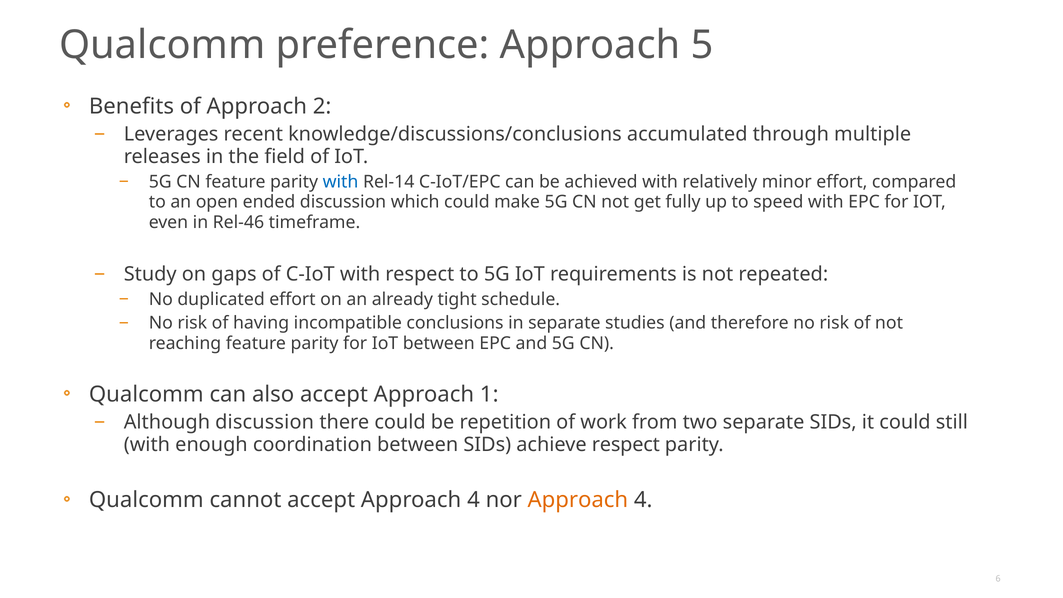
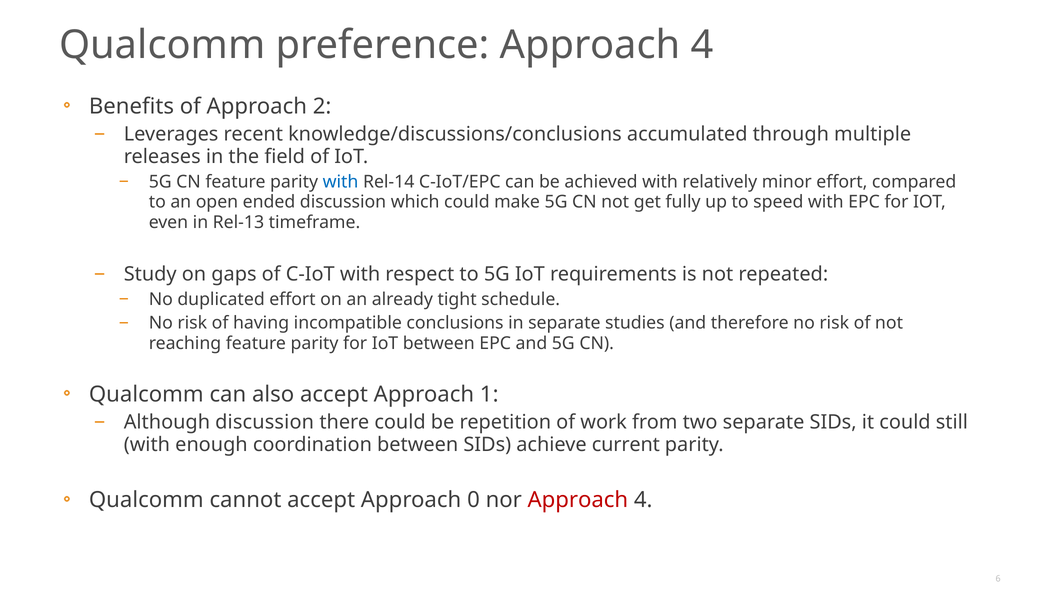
preference Approach 5: 5 -> 4 (702, 45)
Rel-46: Rel-46 -> Rel-13 (238, 222)
achieve respect: respect -> current (626, 445)
accept Approach 4: 4 -> 0 (473, 500)
Approach colour: orange -> red (578, 500)
